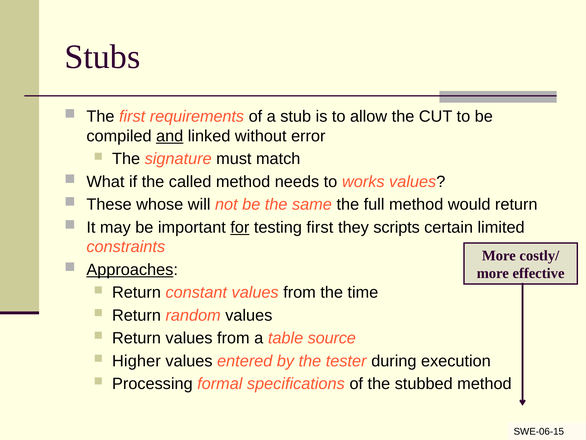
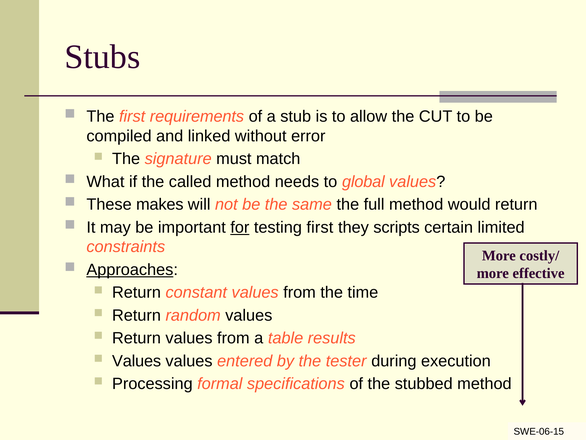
and underline: present -> none (170, 136)
works: works -> global (363, 182)
whose: whose -> makes (160, 204)
source: source -> results (332, 338)
Higher: Higher -> Values (137, 361)
